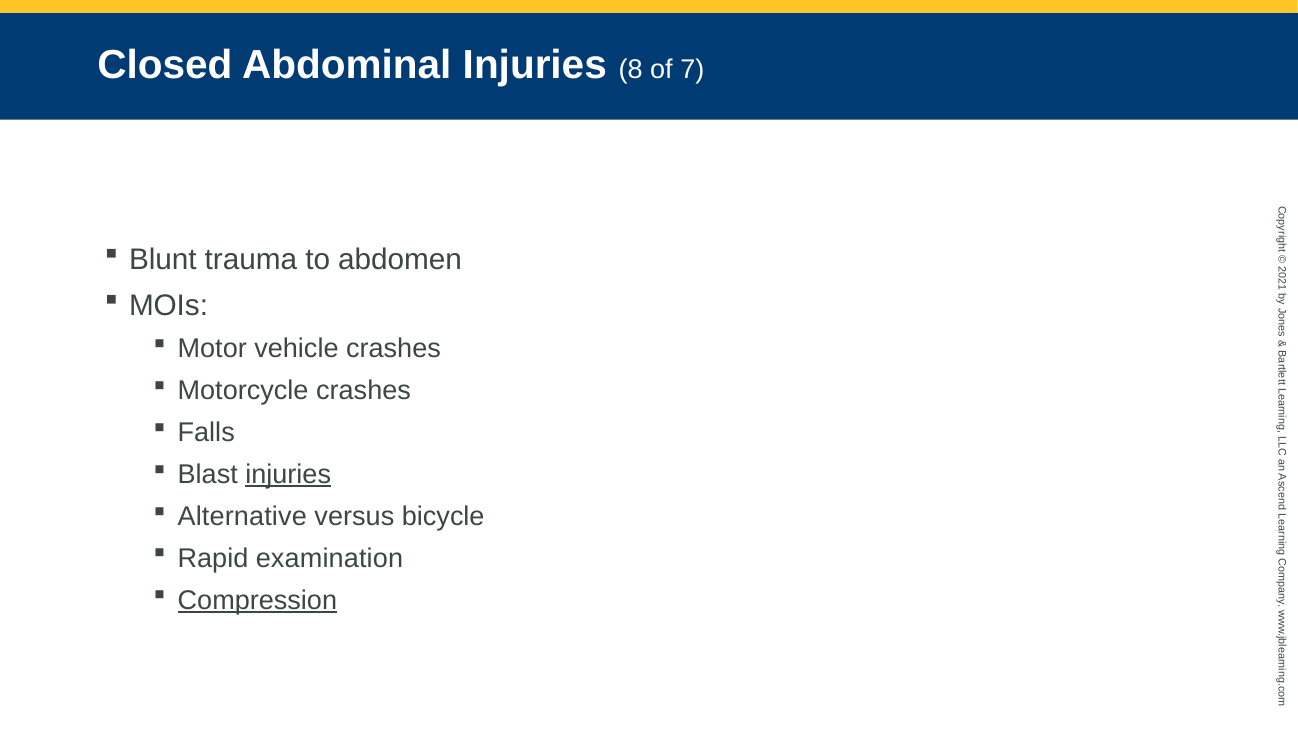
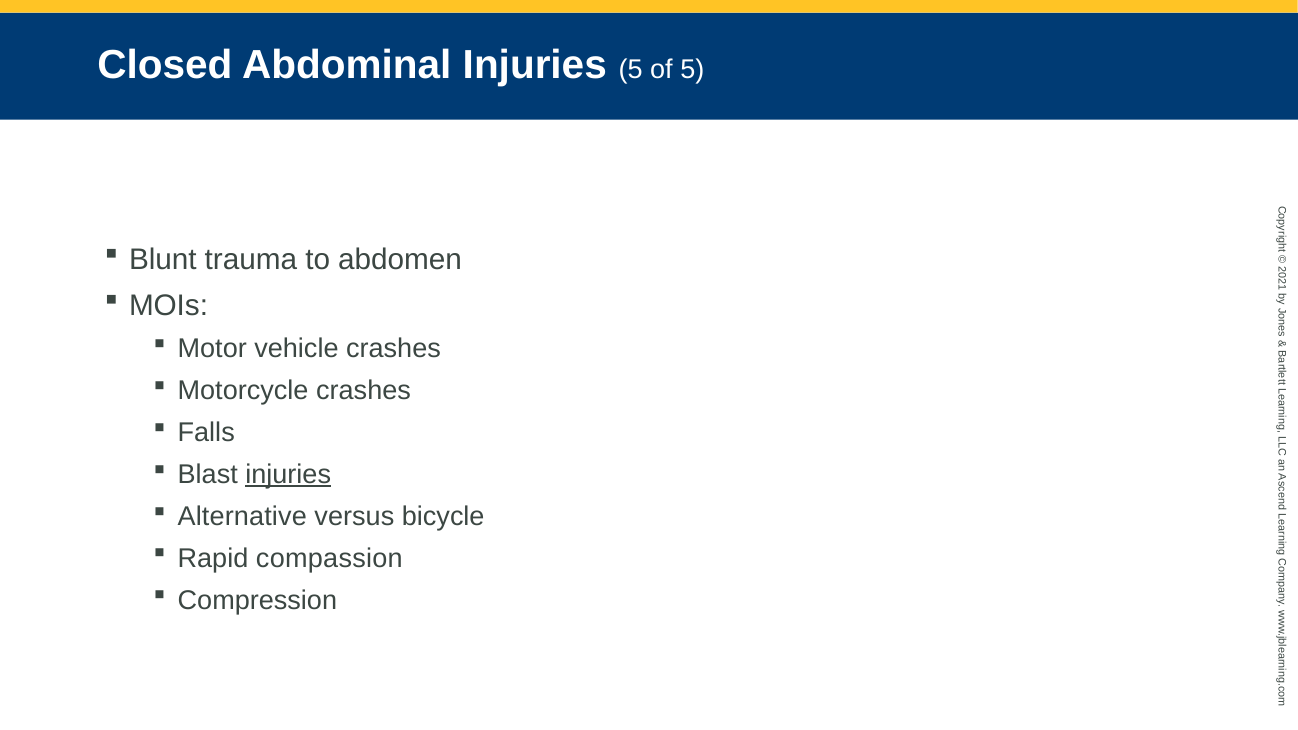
Injuries 8: 8 -> 5 (631, 70)
of 7: 7 -> 5 (692, 70)
examination: examination -> compassion (329, 558)
Compression underline: present -> none (257, 600)
